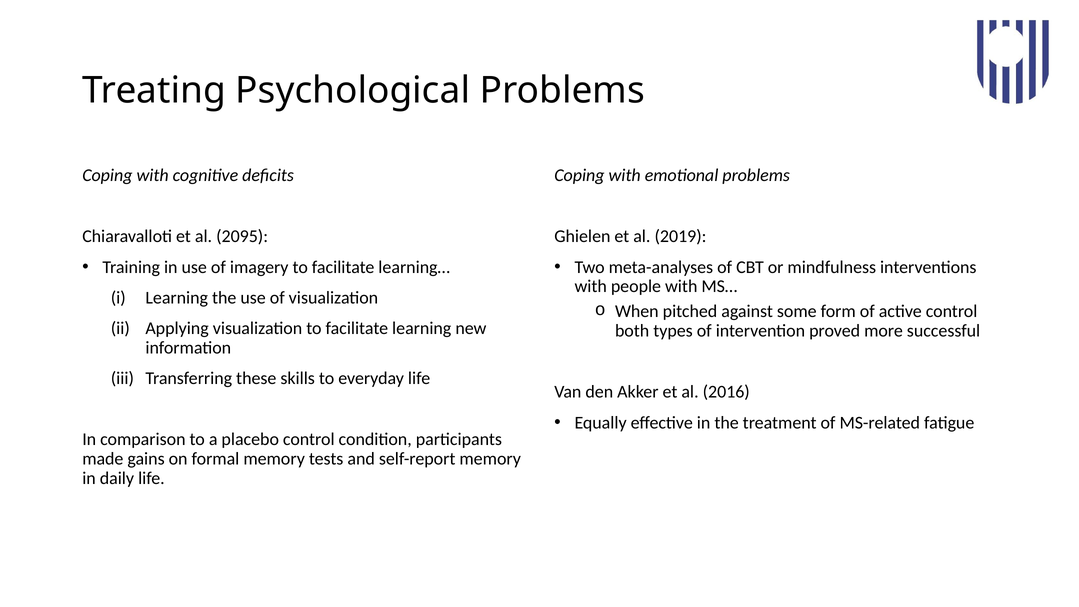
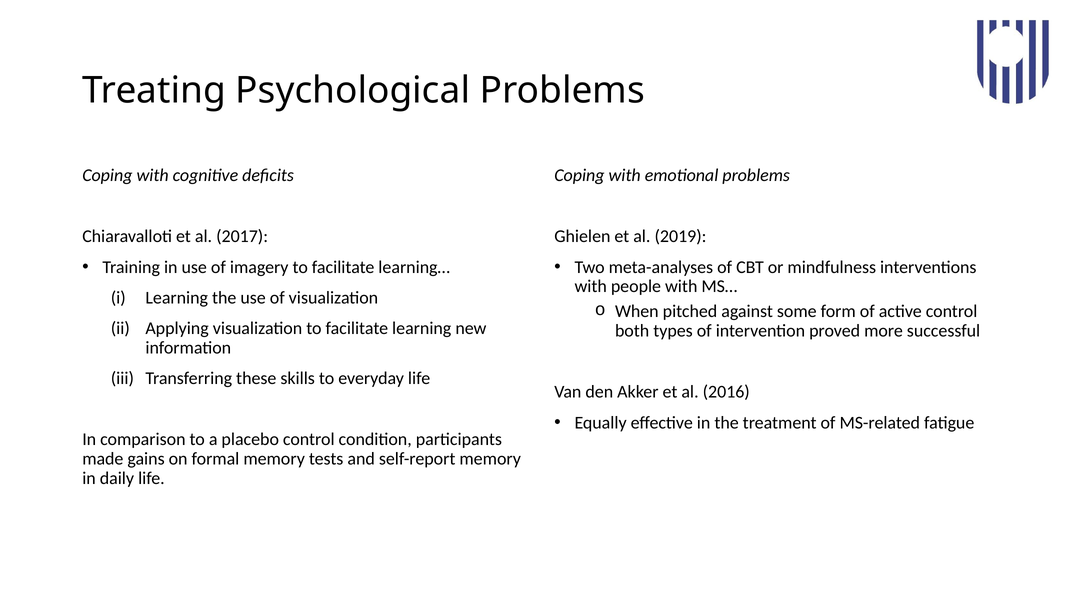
2095: 2095 -> 2017 (242, 236)
